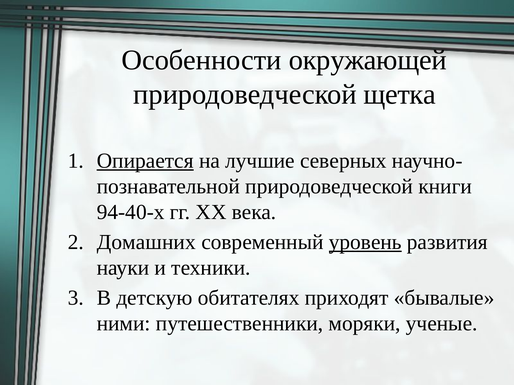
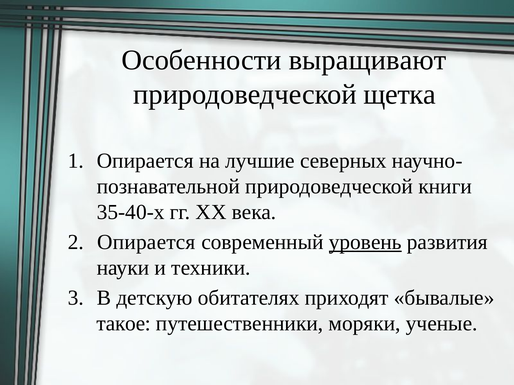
окружающей: окружающей -> выращивают (368, 60)
Опирается underline: present -> none (145, 161)
94-40-х: 94-40-х -> 35-40-х (131, 212)
Домашних: Домашних -> Опирается (146, 242)
ними: ними -> такое (124, 324)
